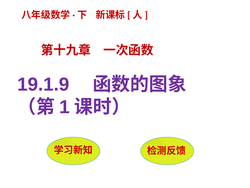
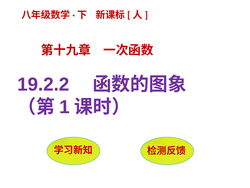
19.1.9: 19.1.9 -> 19.2.2 (43, 84)
